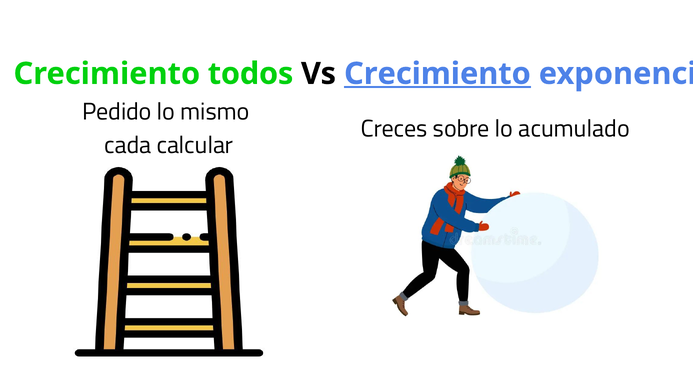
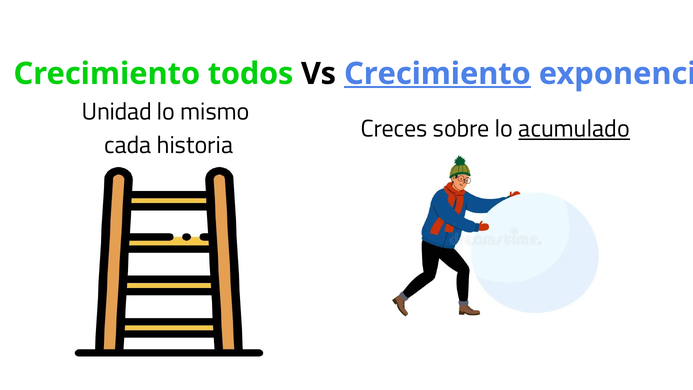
Pedido: Pedido -> Unidad (117, 112)
acumulado underline: none -> present (574, 129)
calcular: calcular -> historia (195, 145)
